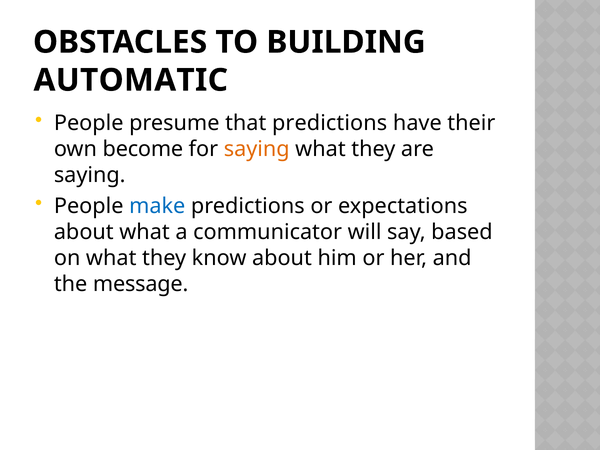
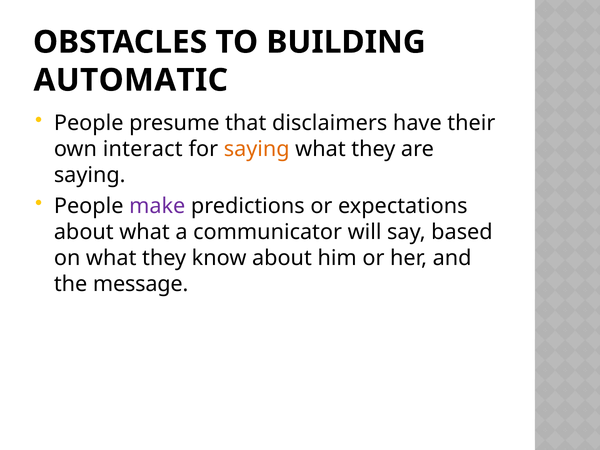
that predictions: predictions -> disclaimers (330, 123)
become: become -> interact (143, 149)
make colour: blue -> purple (157, 206)
